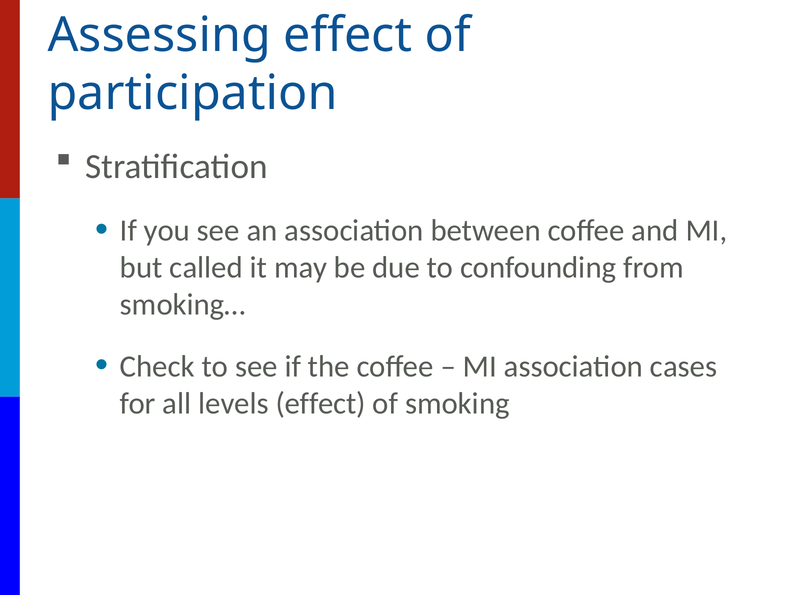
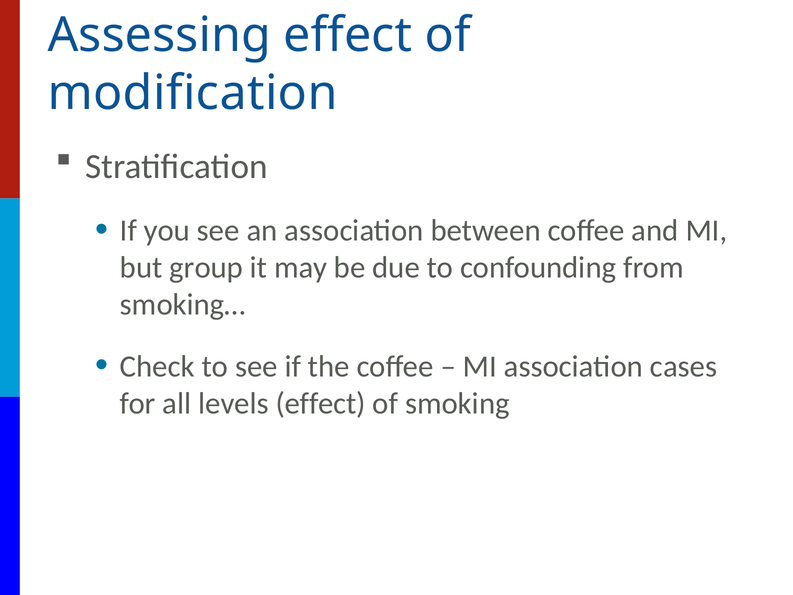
participation: participation -> modification (193, 93)
called: called -> group (206, 267)
